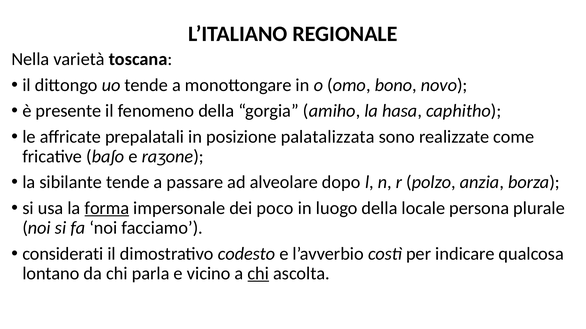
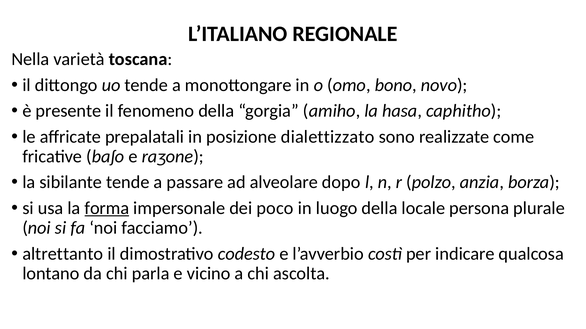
palatalizzata: palatalizzata -> dialettizzato (328, 137)
considerati: considerati -> altrettanto (63, 254)
chi underline: present -> none (258, 274)
